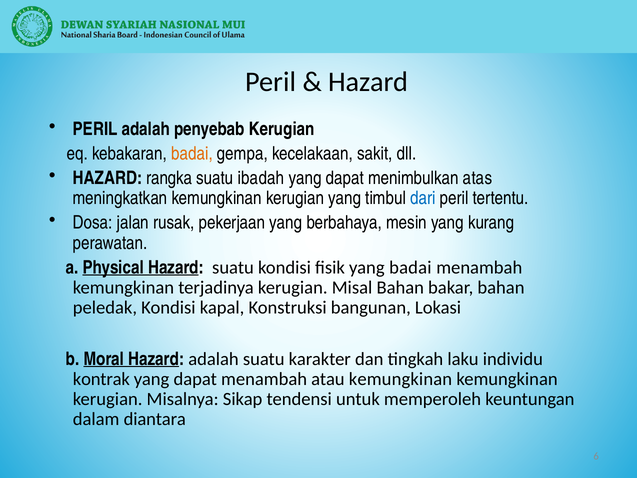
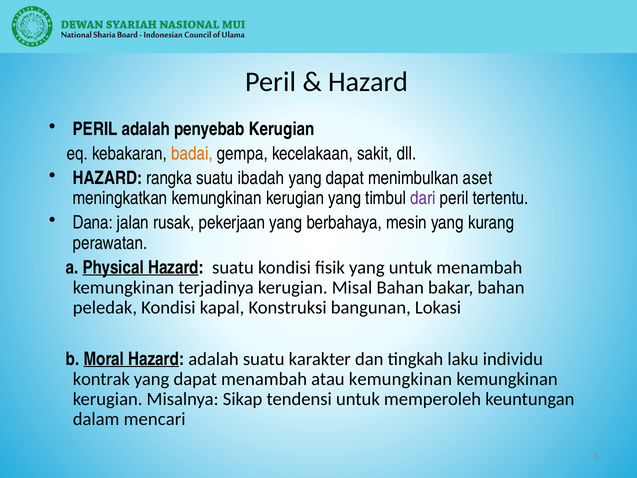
atas: atas -> aset (478, 178)
dari colour: blue -> purple (423, 198)
Dosa: Dosa -> Dana (93, 223)
yang badai: badai -> untuk (411, 267)
diantara: diantara -> mencari (155, 419)
